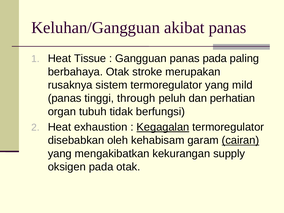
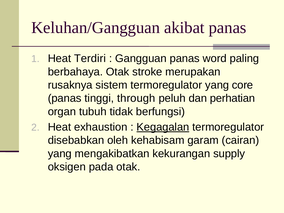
Tissue: Tissue -> Terdiri (90, 59)
panas pada: pada -> word (215, 59)
mild: mild -> core (243, 85)
cairan underline: present -> none (240, 140)
